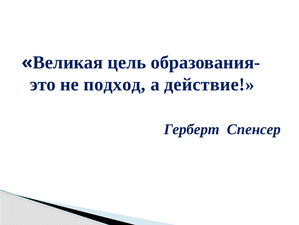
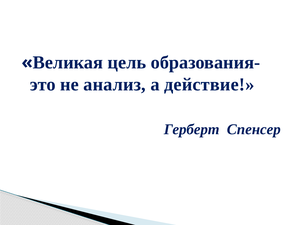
подход: подход -> анализ (115, 84)
